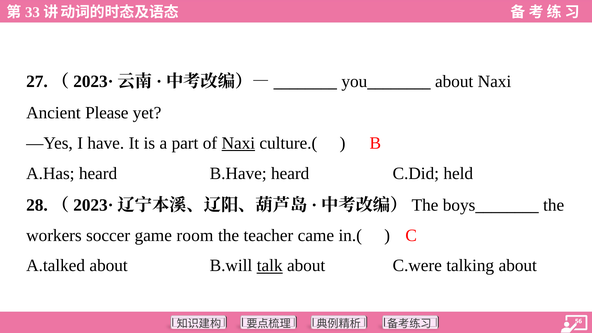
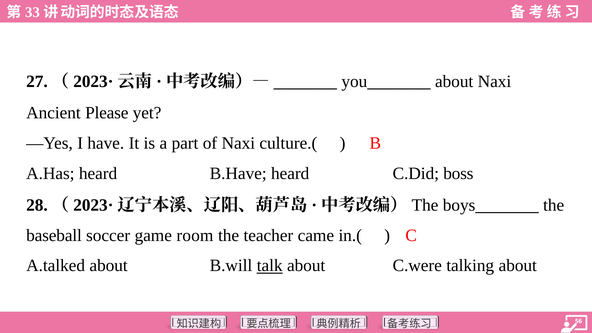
Naxi underline: present -> none (238, 143)
held: held -> boss (458, 173)
workers: workers -> baseball (54, 235)
